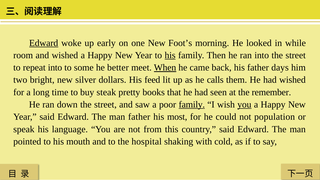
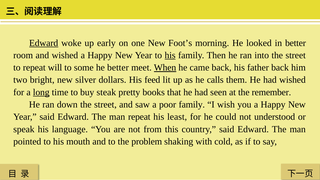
in while: while -> better (296, 43)
repeat into: into -> will (55, 68)
father days: days -> back (280, 68)
long underline: none -> present (41, 92)
family underline: present -> none (192, 105)
you underline: present -> none (244, 105)
man father: father -> repeat (139, 117)
most: most -> least (177, 117)
population: population -> understood (275, 117)
hospital: hospital -> problem (147, 142)
